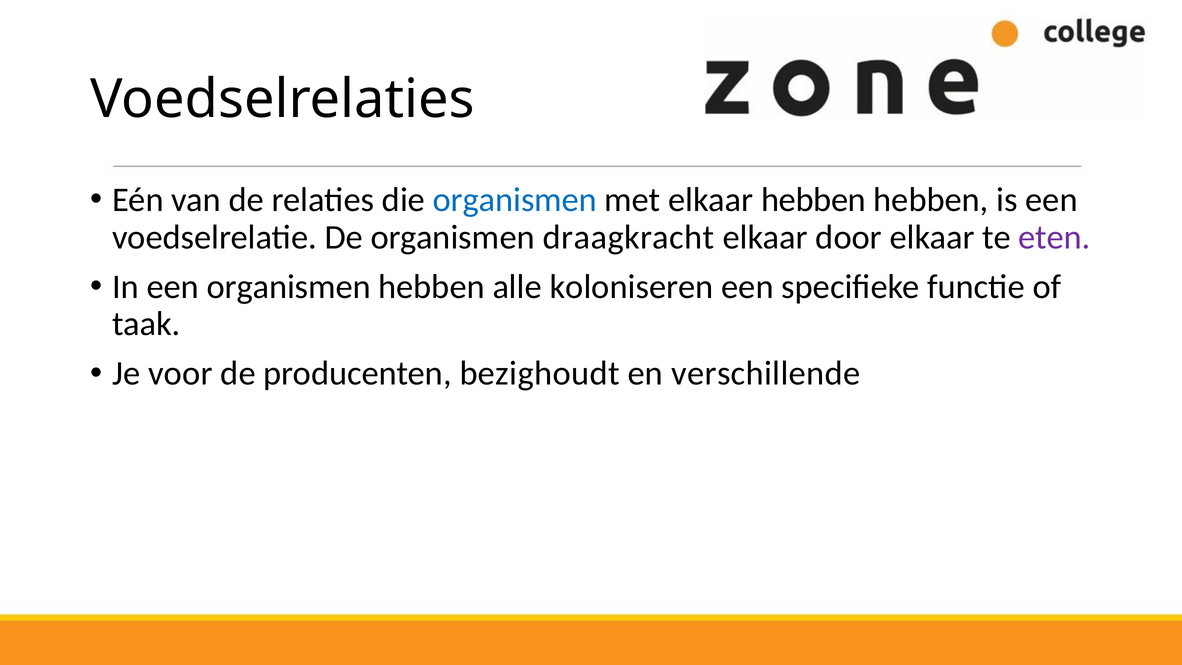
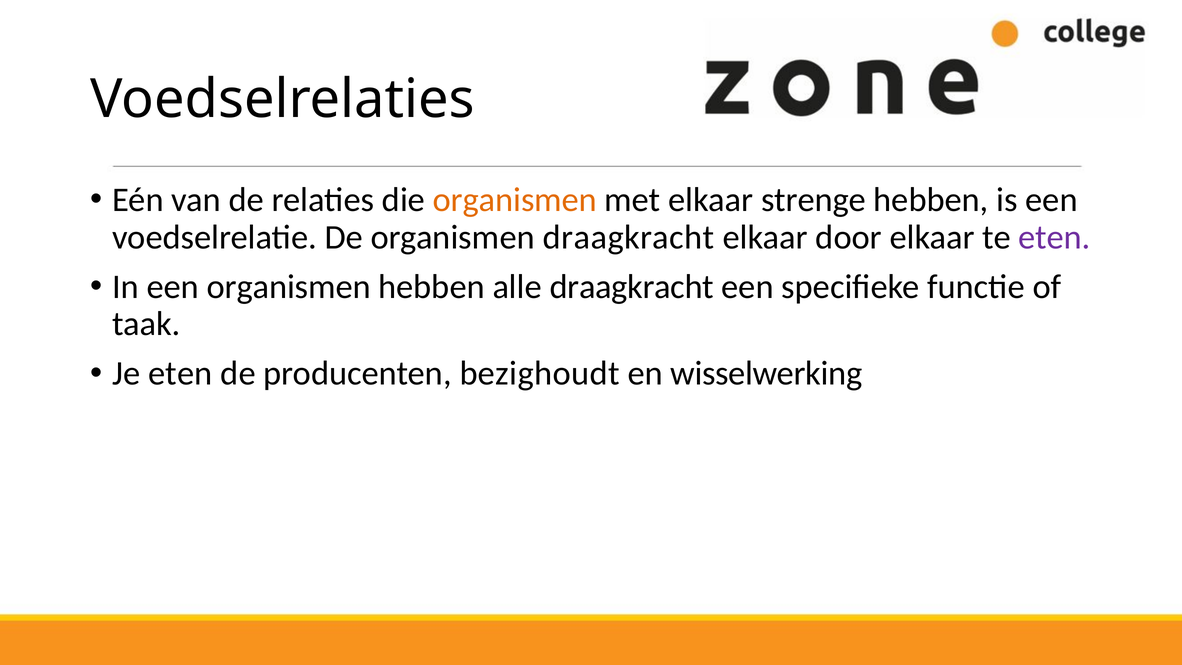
organismen colour: blue -> orange (515, 200)
elkaar hebben: hebben -> strenge (813, 200)
alle koloniseren: koloniseren -> draagkracht (632, 287)
Je voor: voor -> eten (180, 373)
verschillende: verschillende -> wisselwerking (766, 373)
